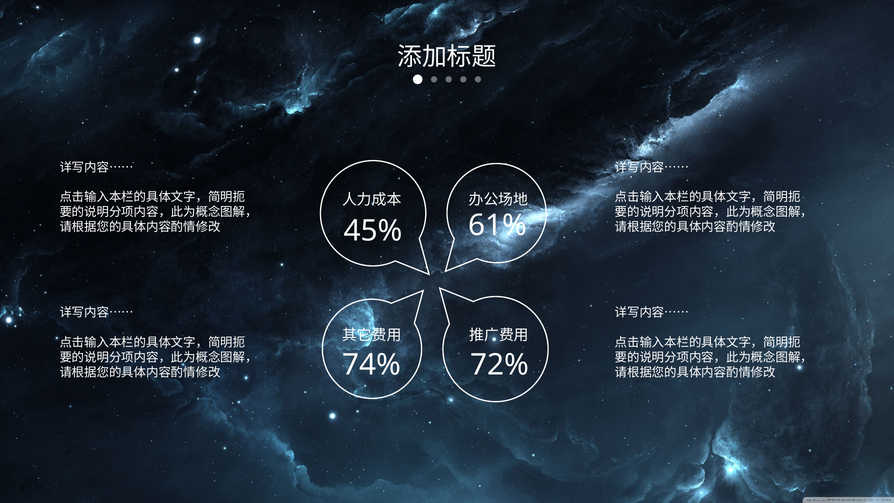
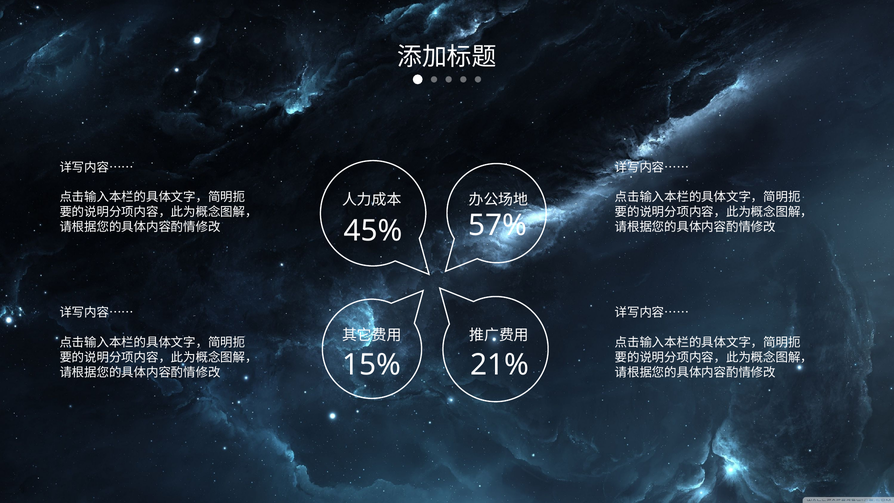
61%: 61% -> 57% (498, 225)
74%: 74% -> 15% (372, 365)
72%: 72% -> 21% (500, 365)
